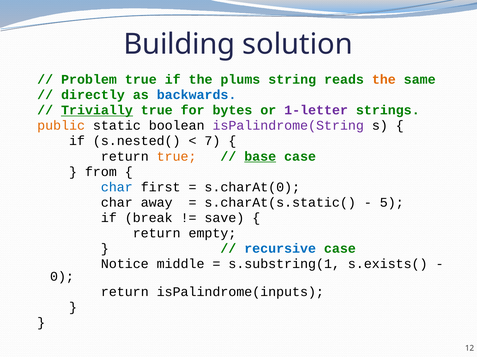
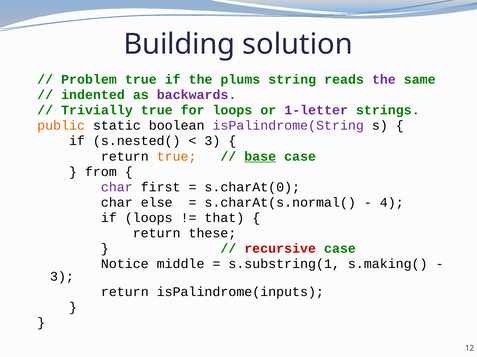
the colour: orange -> purple (384, 80)
directly: directly -> indented (93, 95)
backwards colour: blue -> purple (197, 95)
Trivially underline: present -> none (97, 110)
for bytes: bytes -> loops (232, 110)
7: 7 -> 3 (212, 141)
char colour: blue -> purple (117, 187)
away: away -> else (157, 203)
s.charAt(s.static(: s.charAt(s.static( -> s.charAt(s.normal( (280, 203)
5: 5 -> 4 (392, 203)
if break: break -> loops (149, 218)
save: save -> that (224, 218)
empty: empty -> these (212, 234)
recursive colour: blue -> red (280, 249)
s.exists(: s.exists( -> s.making( (388, 264)
0: 0 -> 3 (62, 277)
